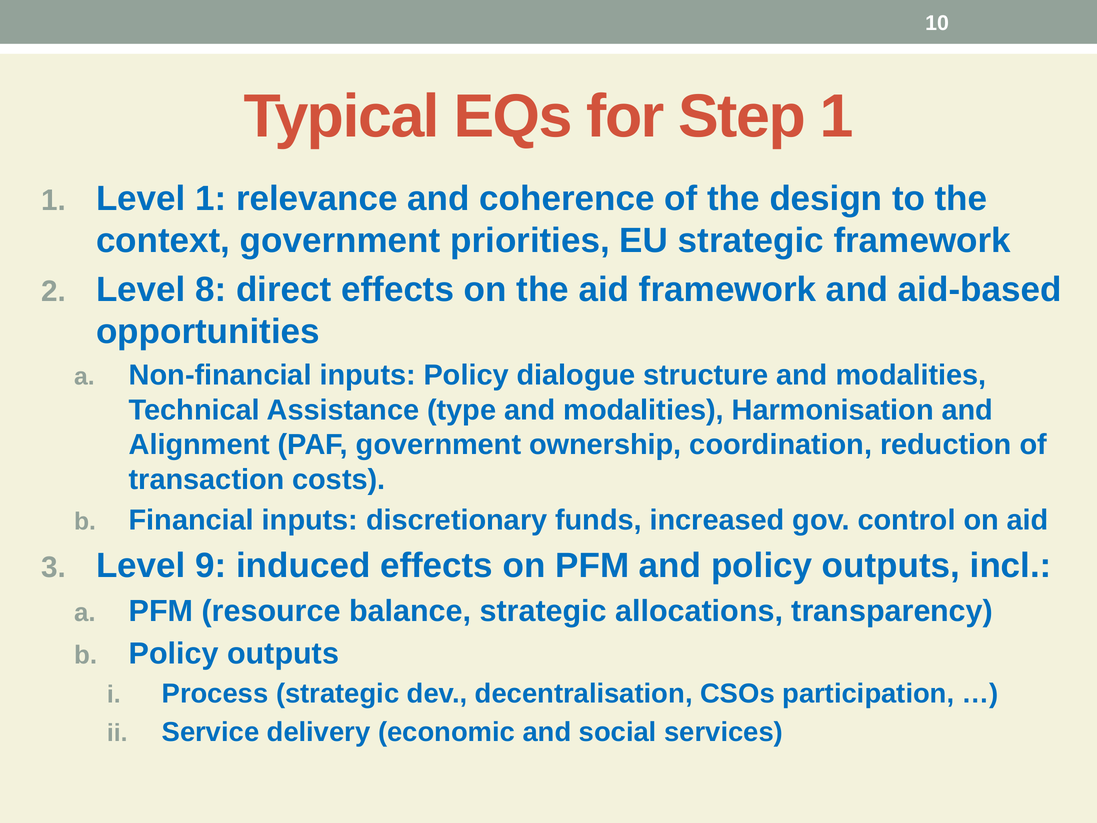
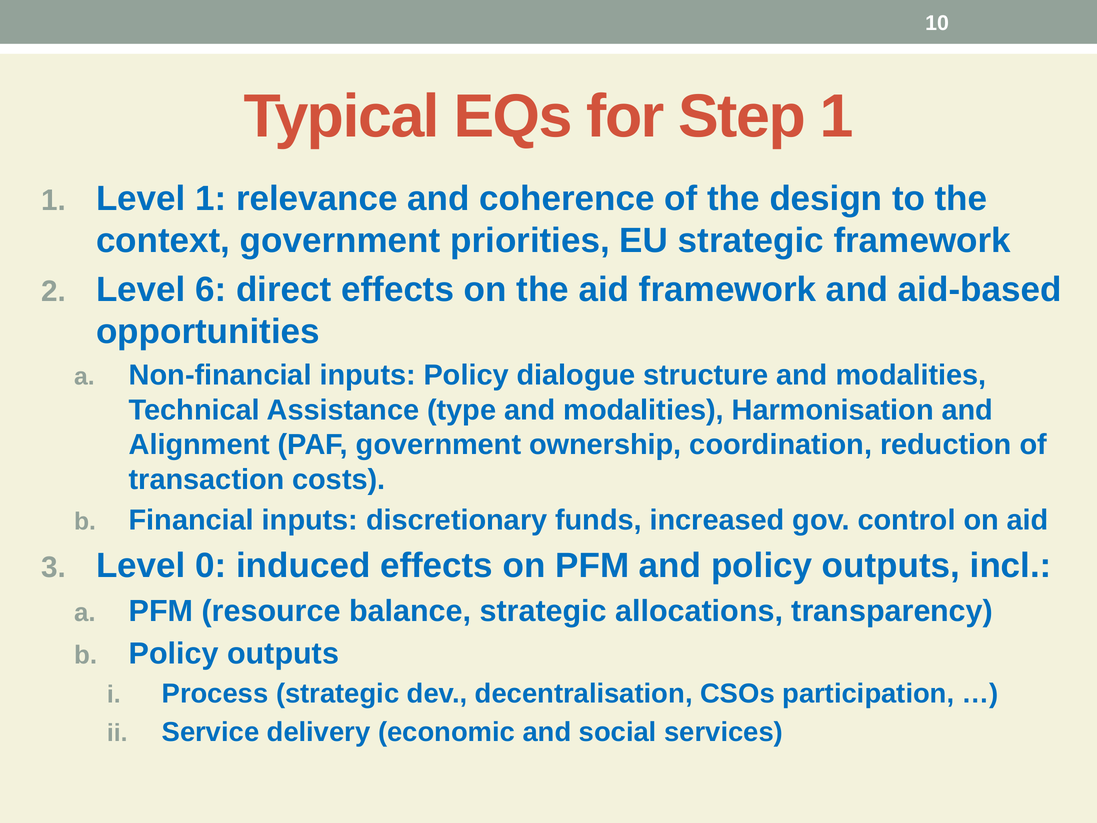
8: 8 -> 6 (211, 289)
9: 9 -> 0 (211, 566)
